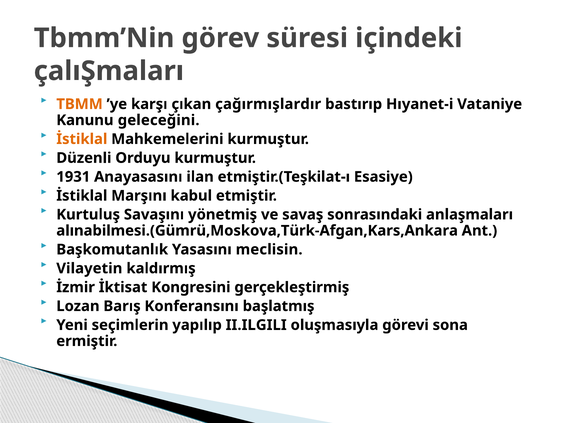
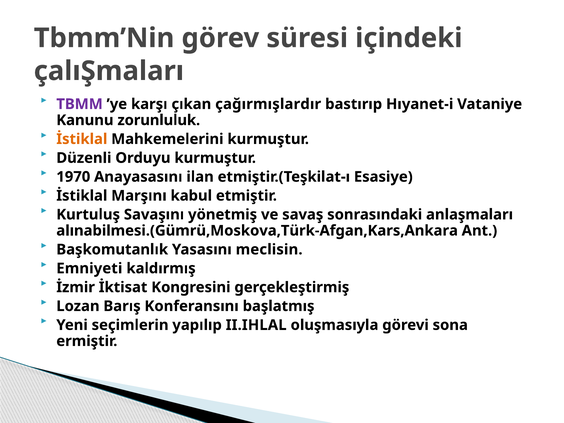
TBMM colour: orange -> purple (80, 104)
geleceğini: geleceğini -> zorunluluk (159, 120)
1931: 1931 -> 1970 (73, 177)
Vilayetin: Vilayetin -> Emniyeti (89, 268)
II.ILGILI: II.ILGILI -> II.IHLAL (256, 325)
